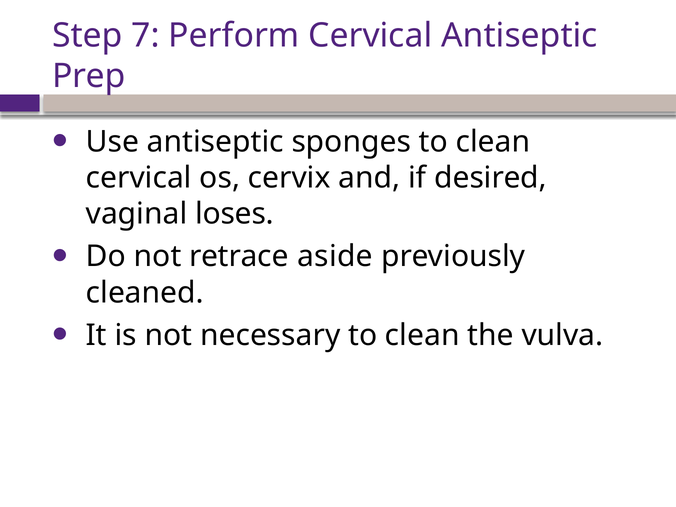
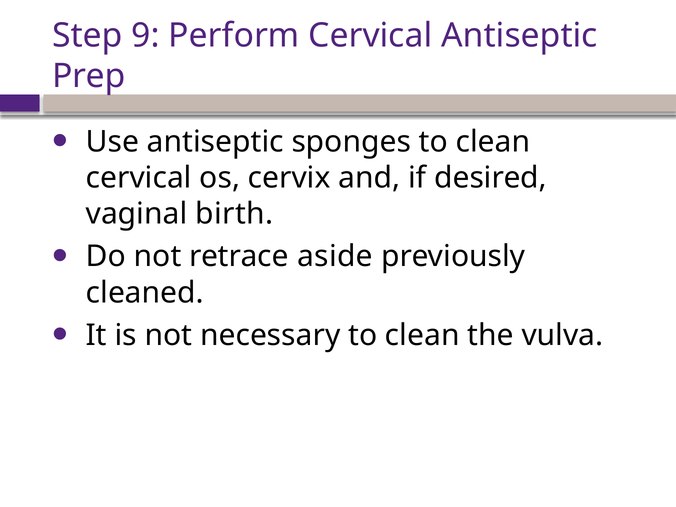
7: 7 -> 9 (146, 36)
loses: loses -> birth (234, 214)
